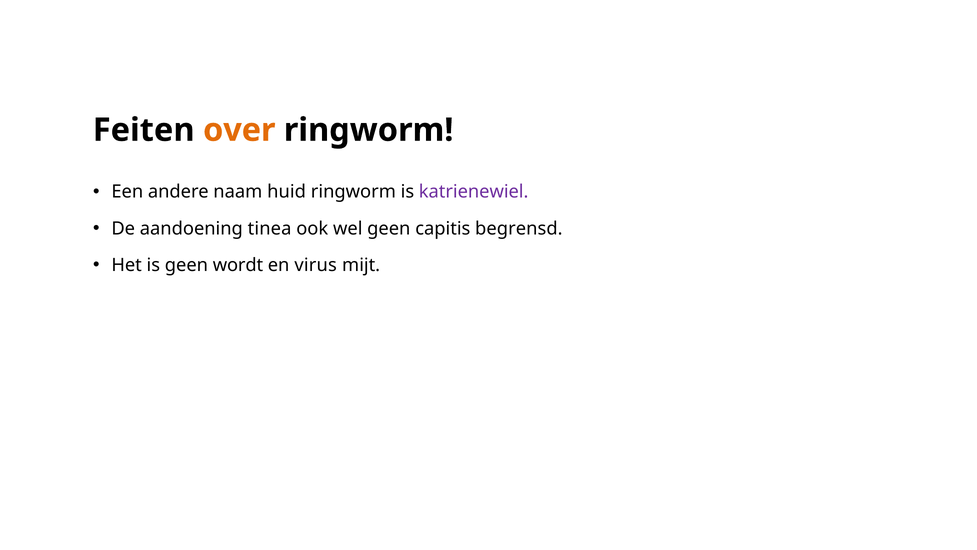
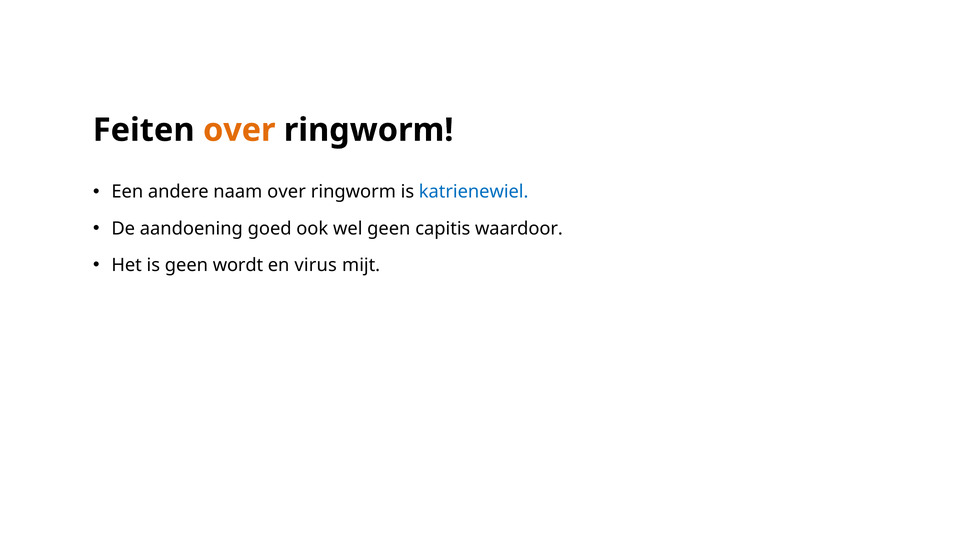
naam huid: huid -> over (287, 192)
katrienewiel colour: purple -> blue (474, 192)
tinea: tinea -> goed (270, 228)
begrensd: begrensd -> waardoor (519, 228)
